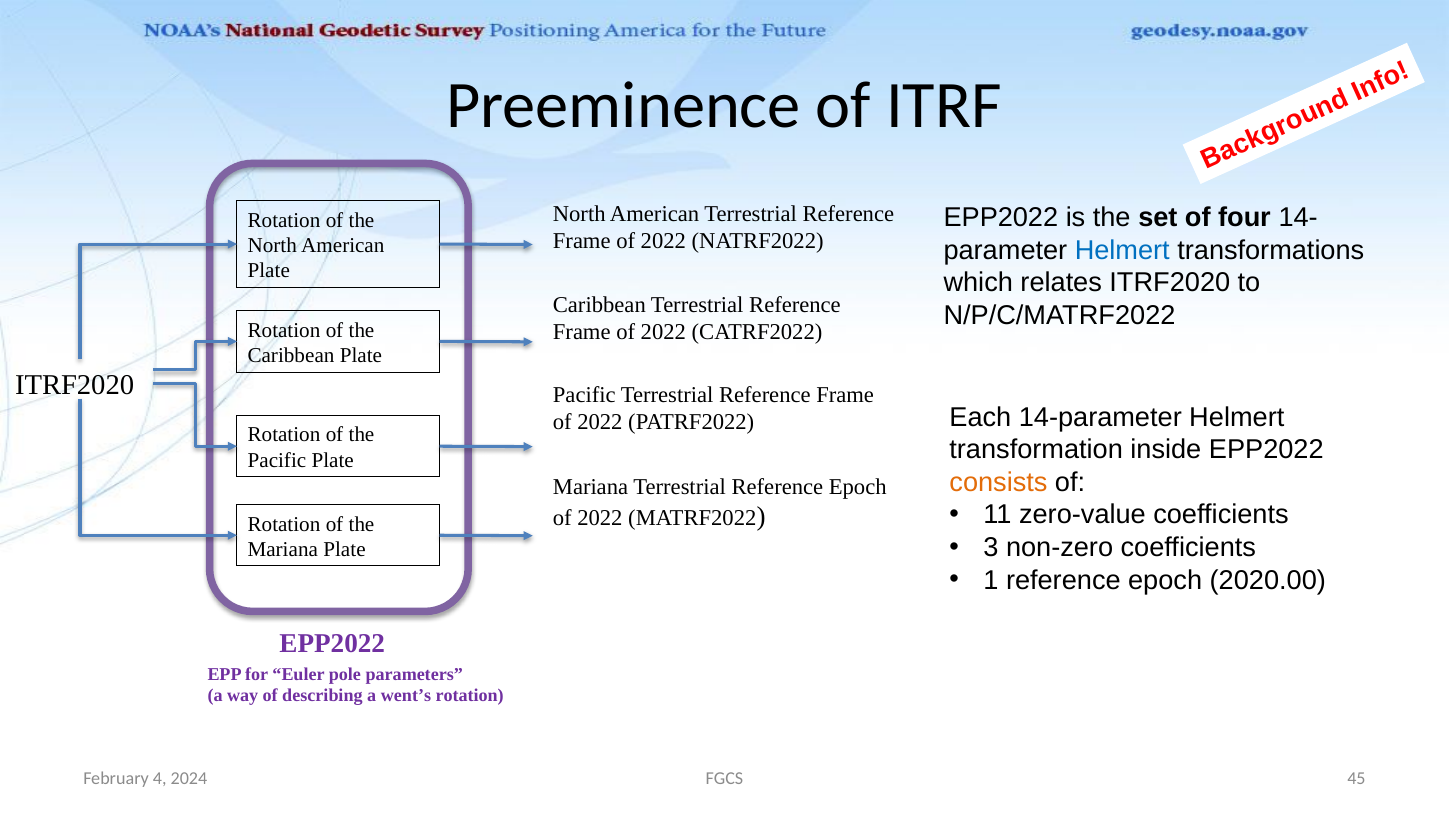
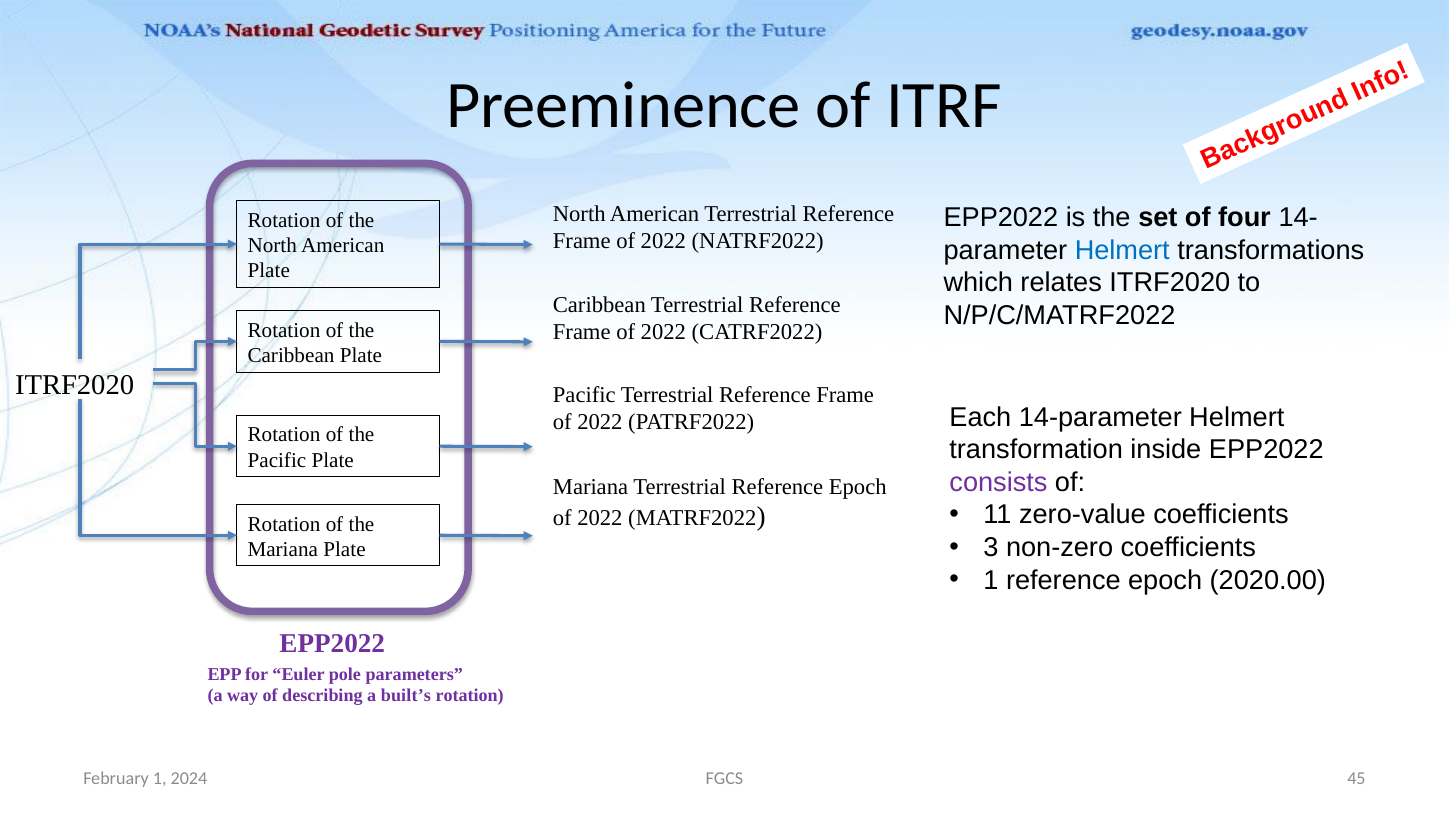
consists colour: orange -> purple (998, 482)
went’s: went’s -> built’s (406, 696)
February 4: 4 -> 1 (160, 778)
